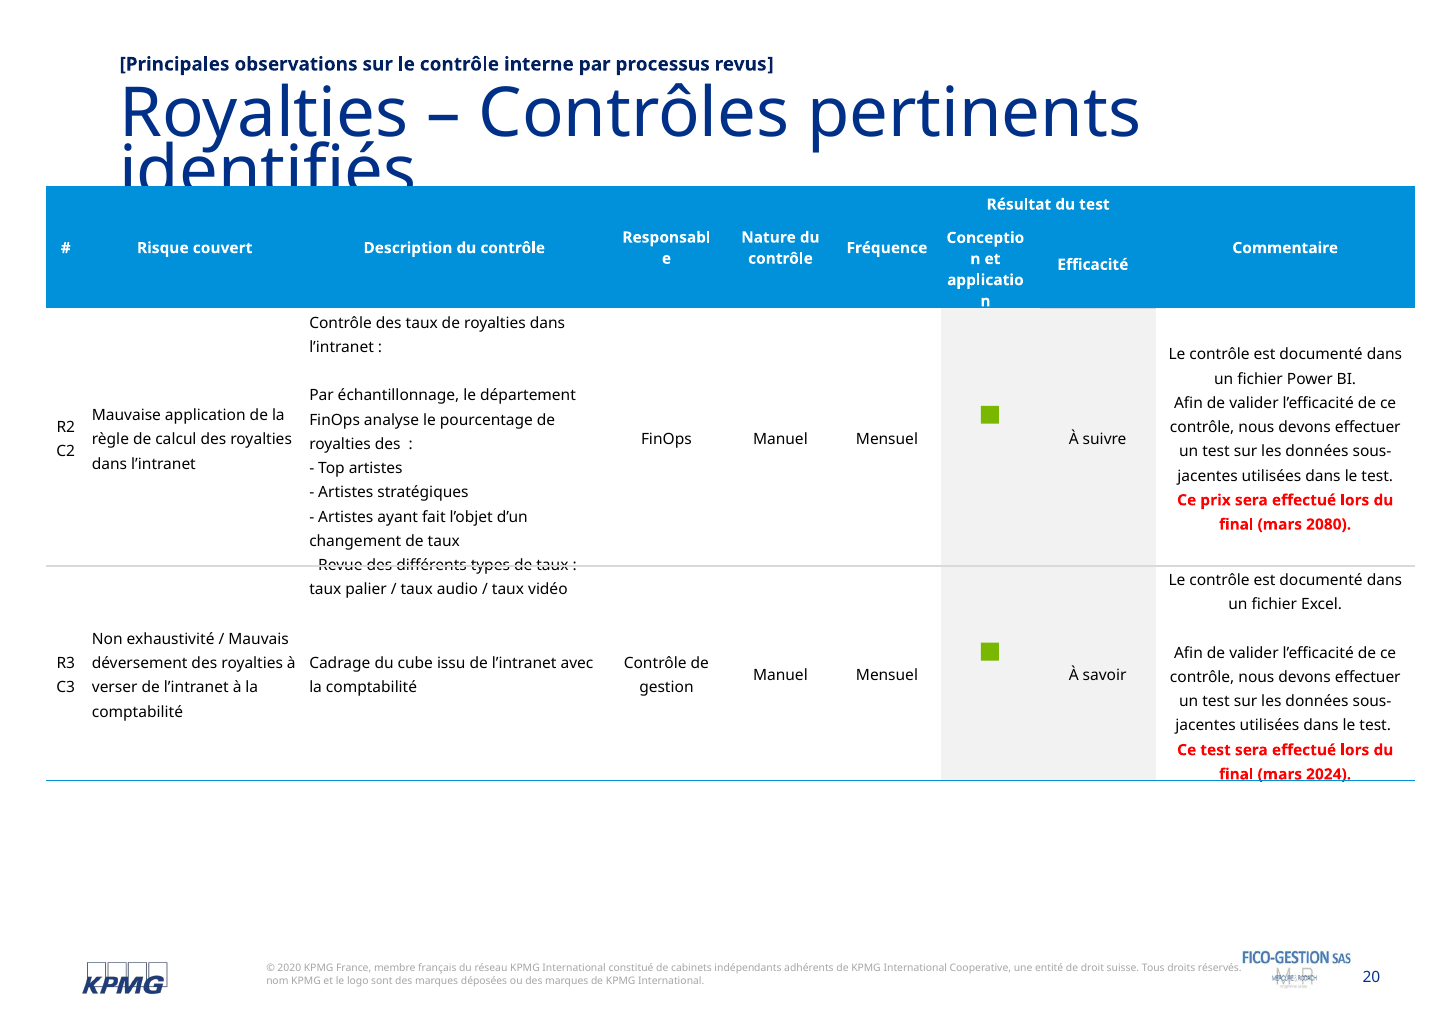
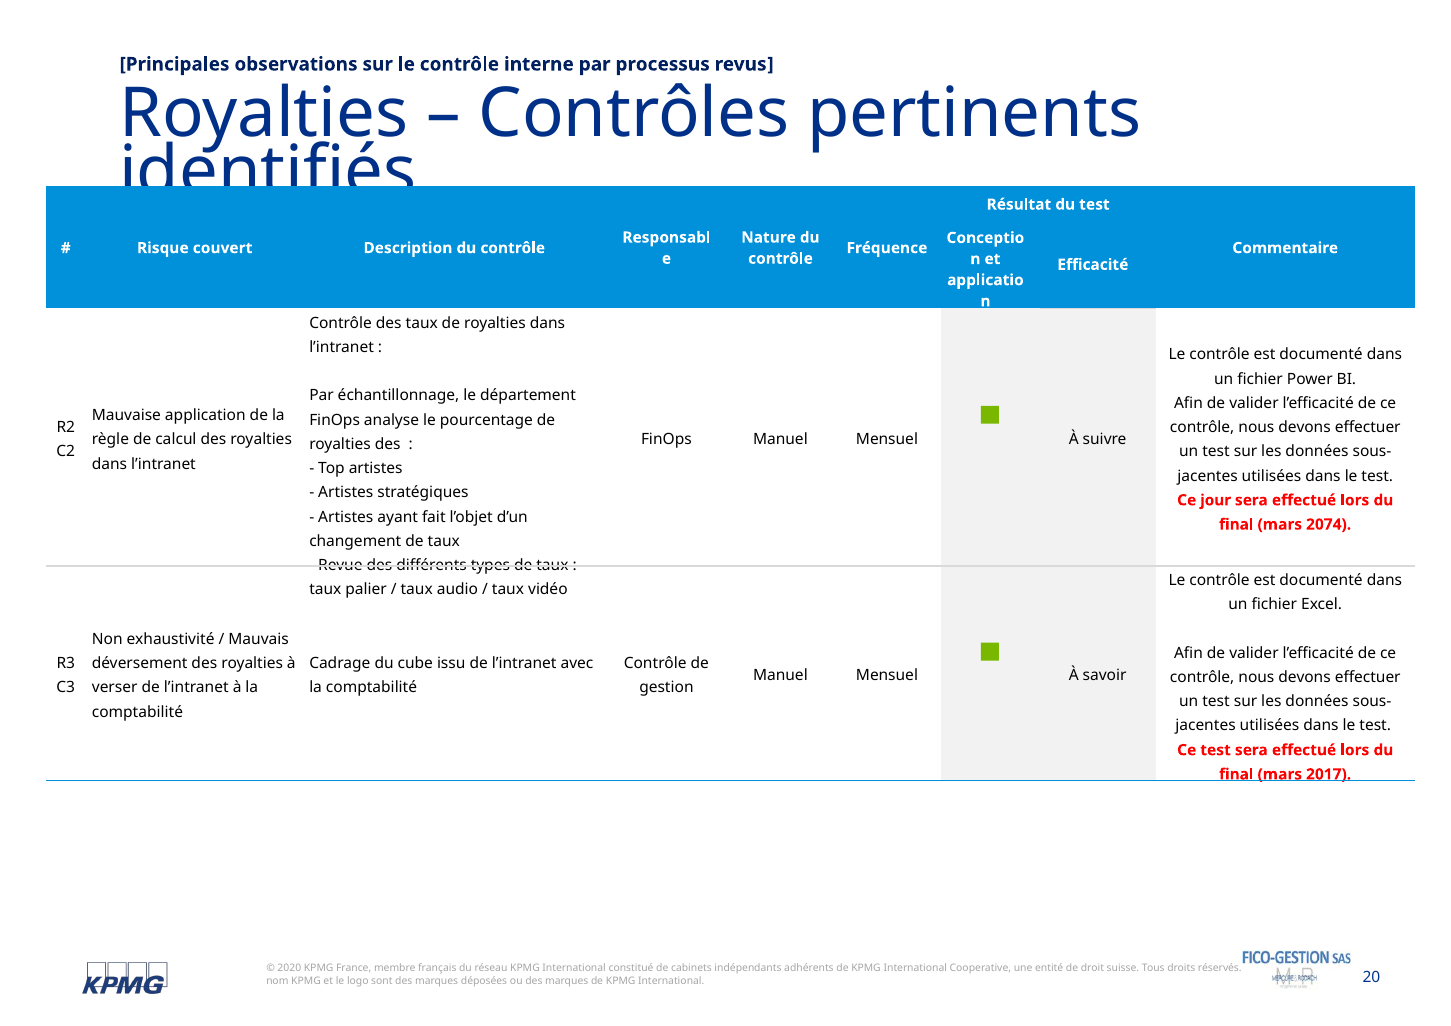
prix: prix -> jour (1216, 500)
2080: 2080 -> 2074 (1329, 524)
2024: 2024 -> 2017 (1329, 774)
